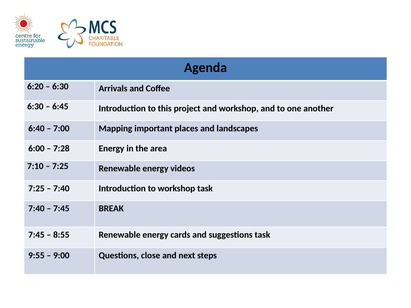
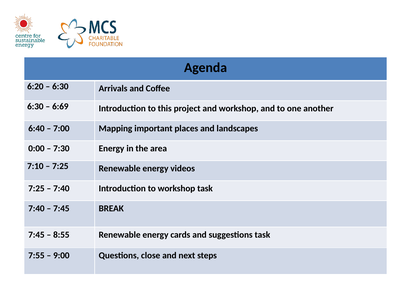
6:45: 6:45 -> 6:69 (60, 106)
6:00: 6:00 -> 0:00 (36, 149)
7:28: 7:28 -> 7:30 (61, 149)
9:55: 9:55 -> 7:55 (36, 256)
